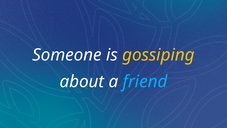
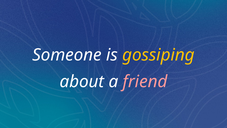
friend colour: light blue -> pink (145, 81)
